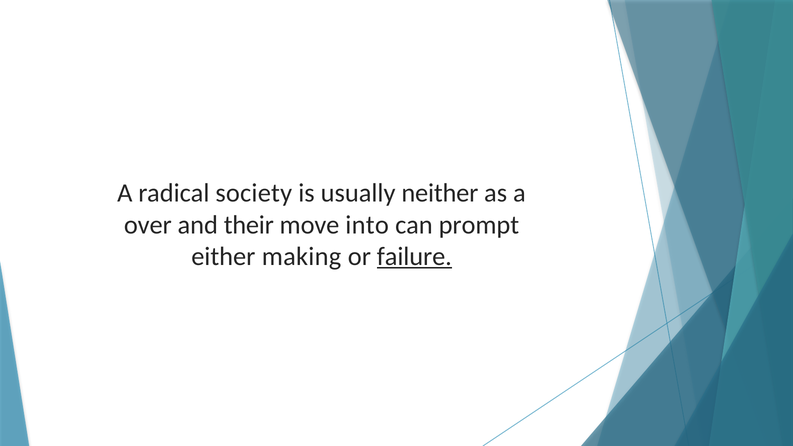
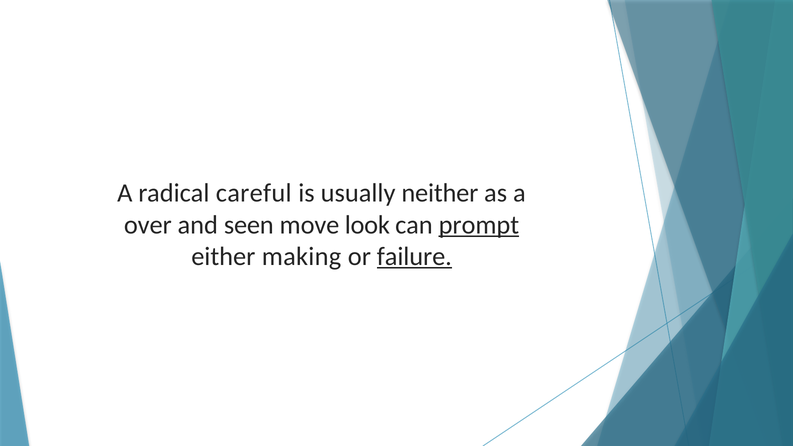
society: society -> careful (254, 193)
their: their -> seen (249, 225)
into: into -> look (367, 225)
prompt underline: none -> present (479, 225)
